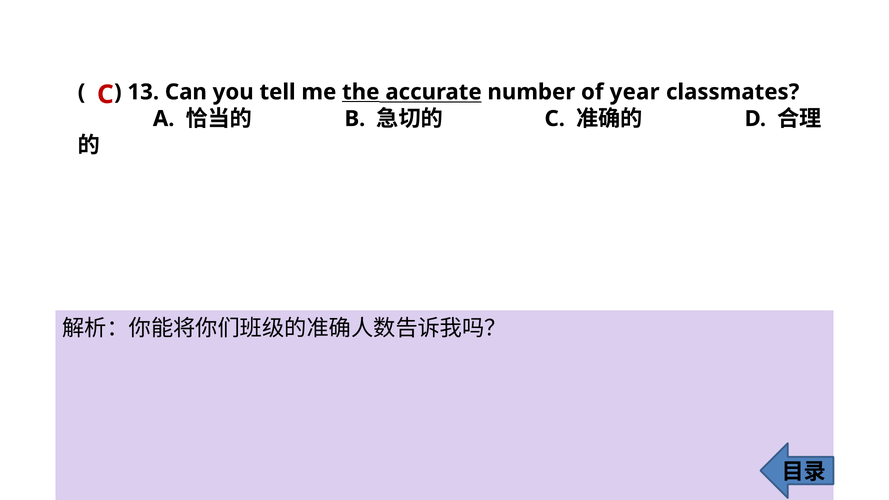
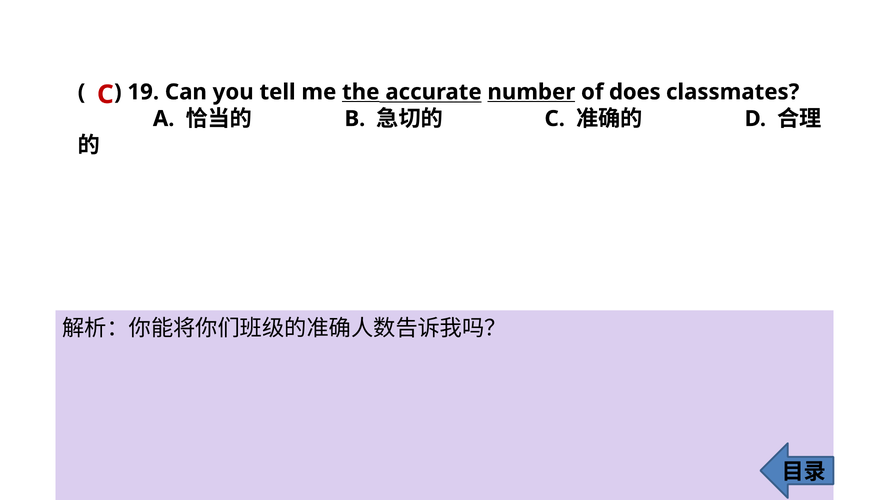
13: 13 -> 19 (143, 92)
number underline: none -> present (531, 92)
year: year -> does (635, 92)
